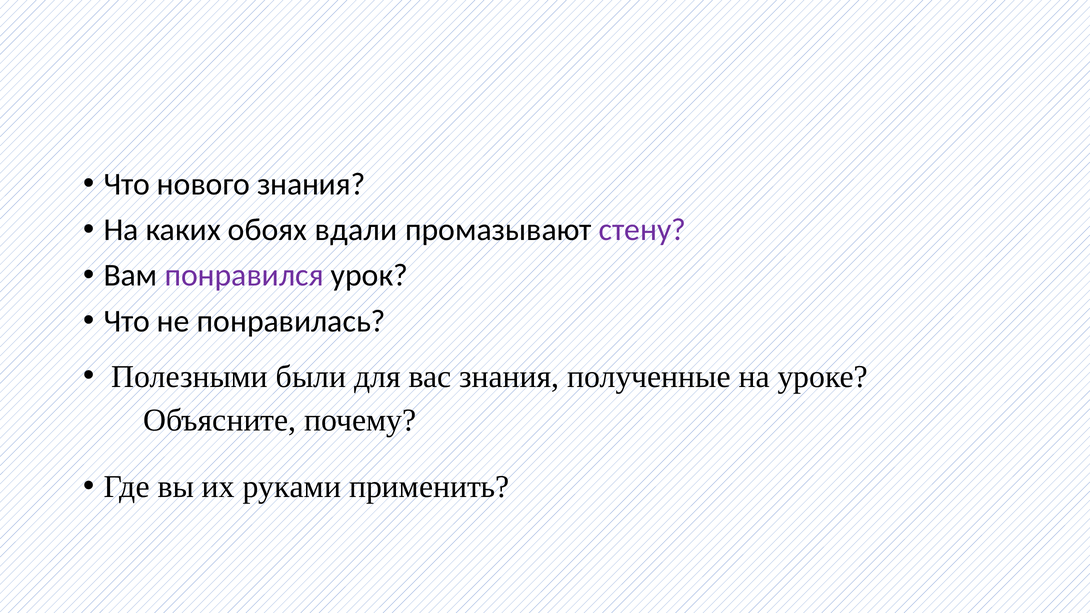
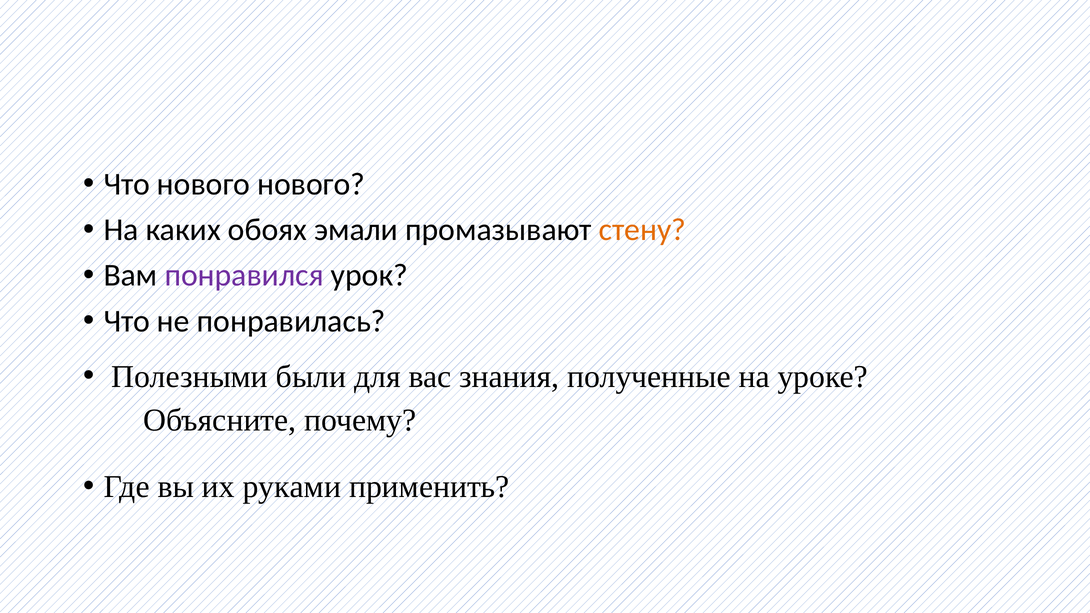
нового знания: знания -> нового (311, 184)
вдали: вдали -> эмали (356, 230)
стену colour: purple -> orange (643, 230)
